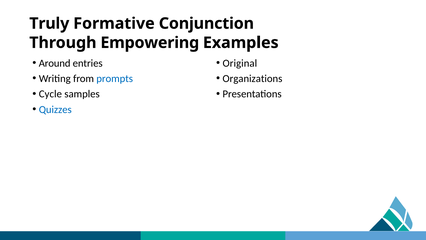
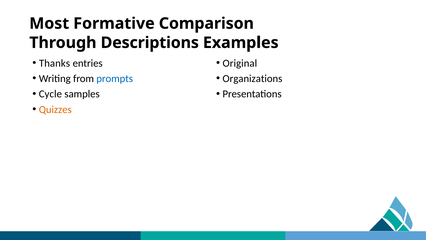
Truly: Truly -> Most (49, 23)
Conjunction: Conjunction -> Comparison (206, 23)
Empowering: Empowering -> Descriptions (150, 43)
Around: Around -> Thanks (55, 63)
Quizzes colour: blue -> orange (55, 109)
